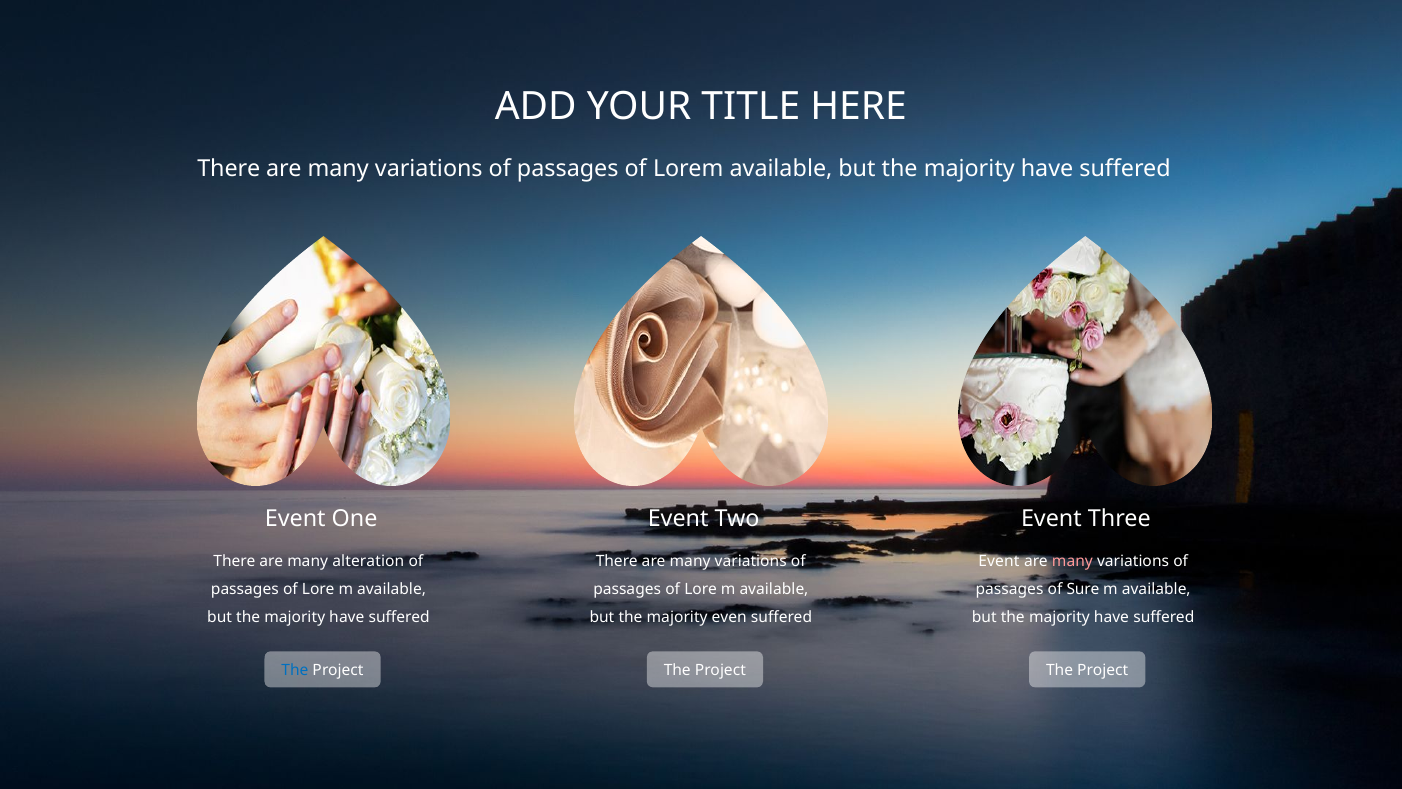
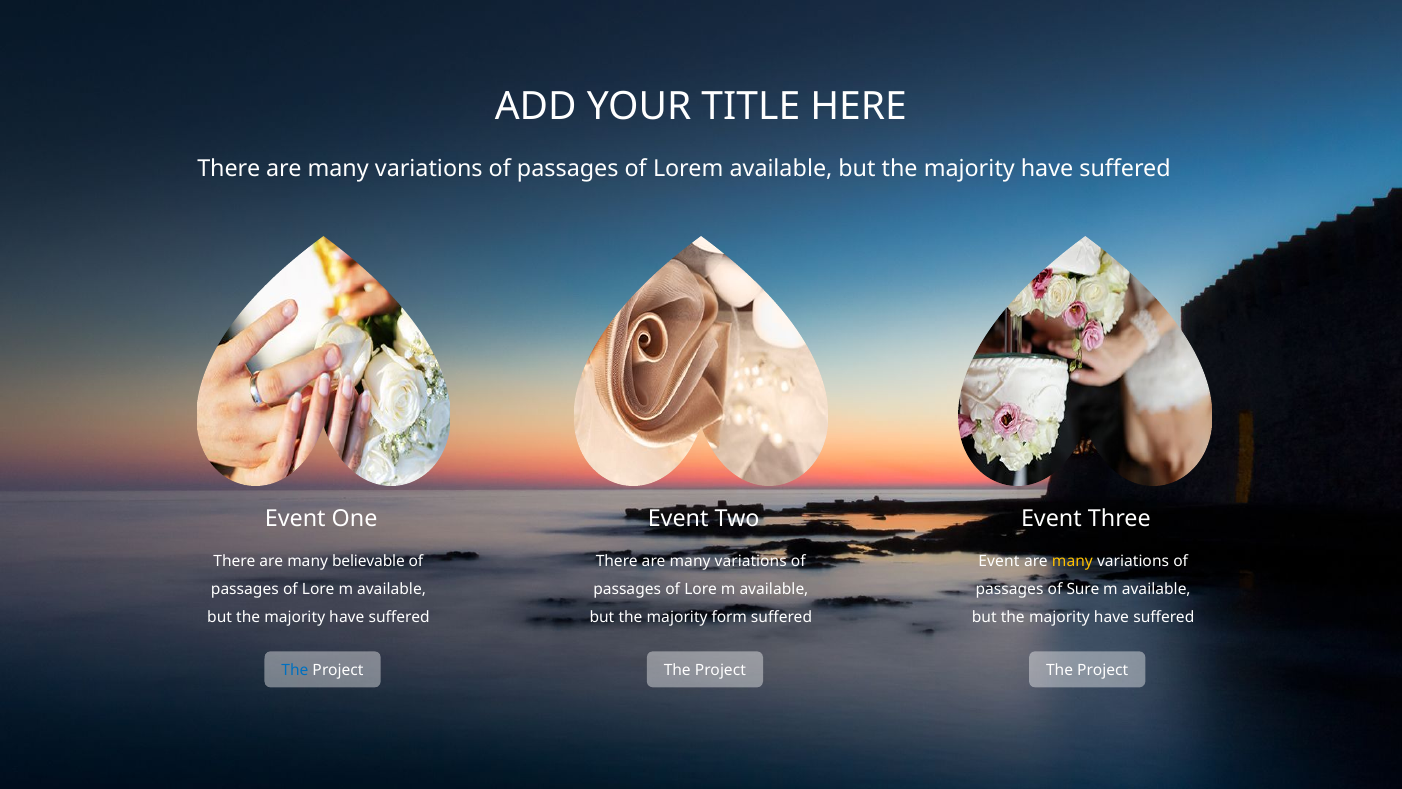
alteration: alteration -> believable (368, 561)
many colour: pink -> yellow (1072, 561)
even: even -> form (729, 617)
